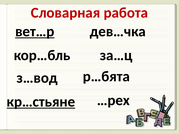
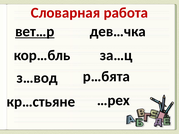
кр…стьяне underline: present -> none (41, 102)
